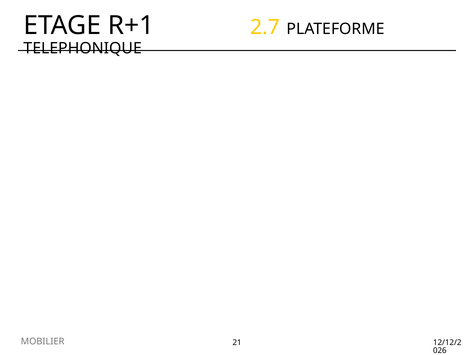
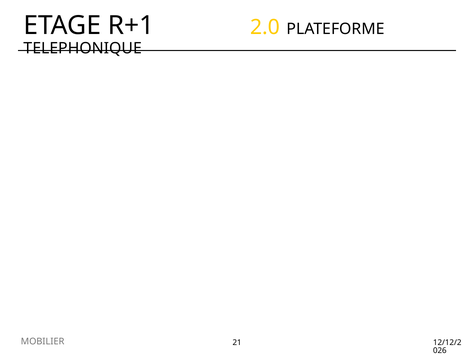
2.7: 2.7 -> 2.0 (265, 27)
